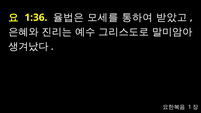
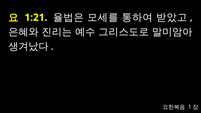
1:36: 1:36 -> 1:21 (36, 18)
